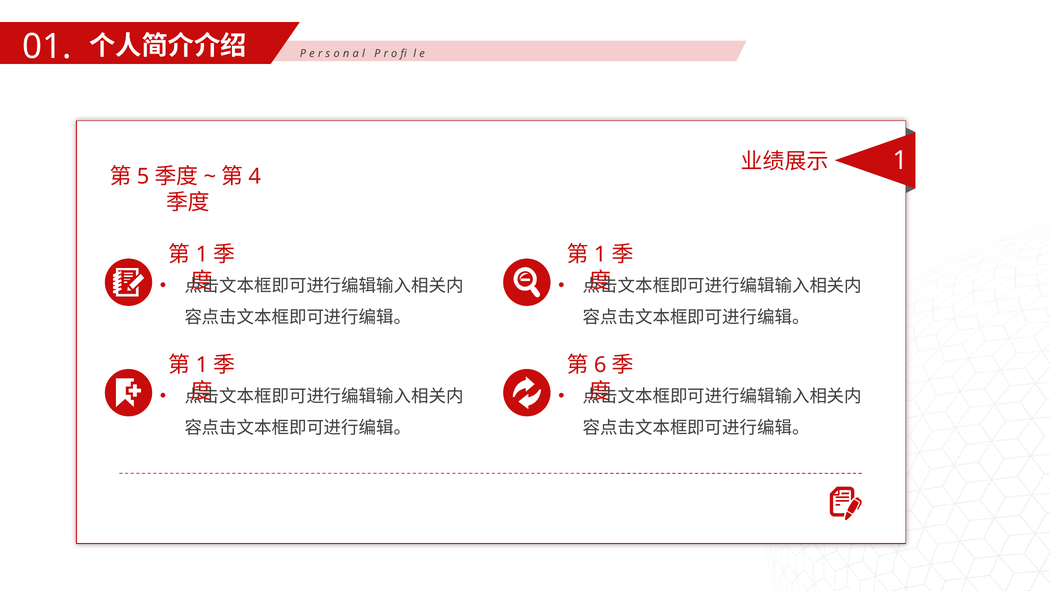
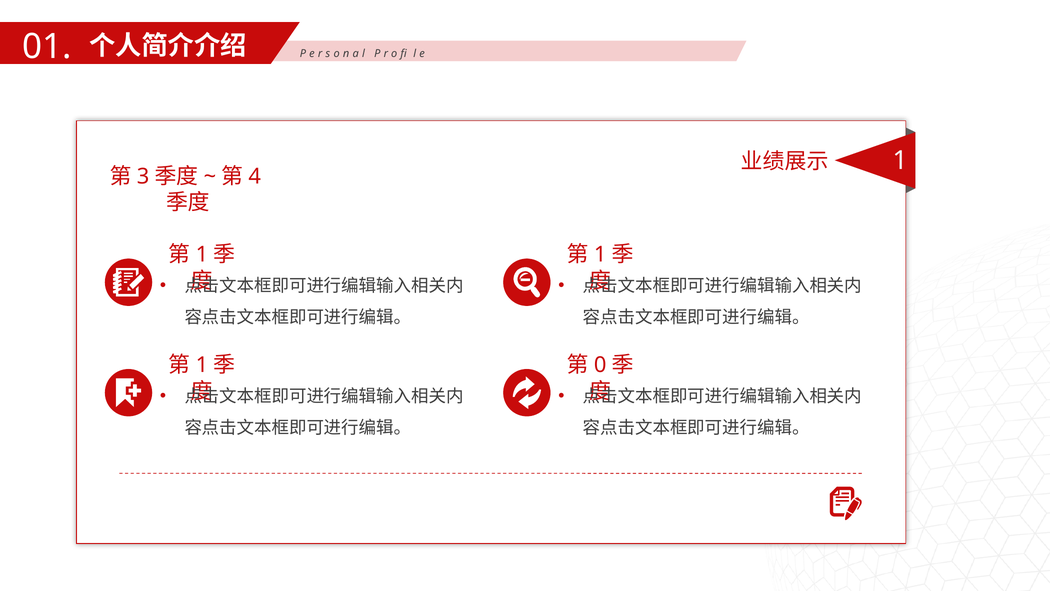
5: 5 -> 3 (143, 176)
6: 6 -> 0 (600, 365)
